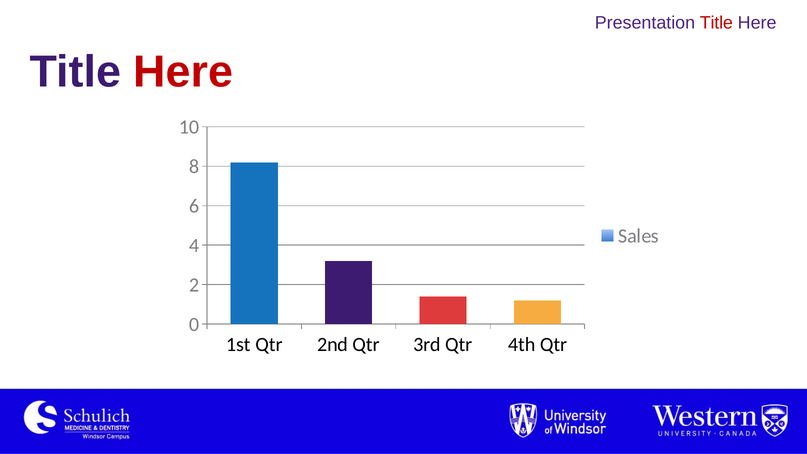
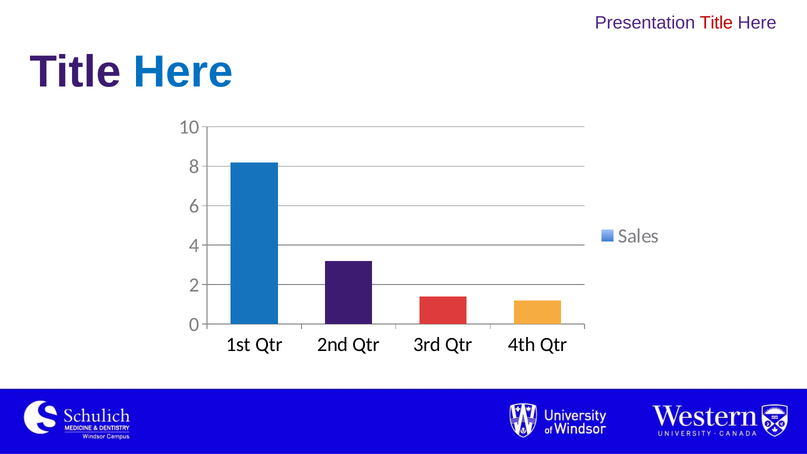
Here colour: red -> blue (183, 72)
